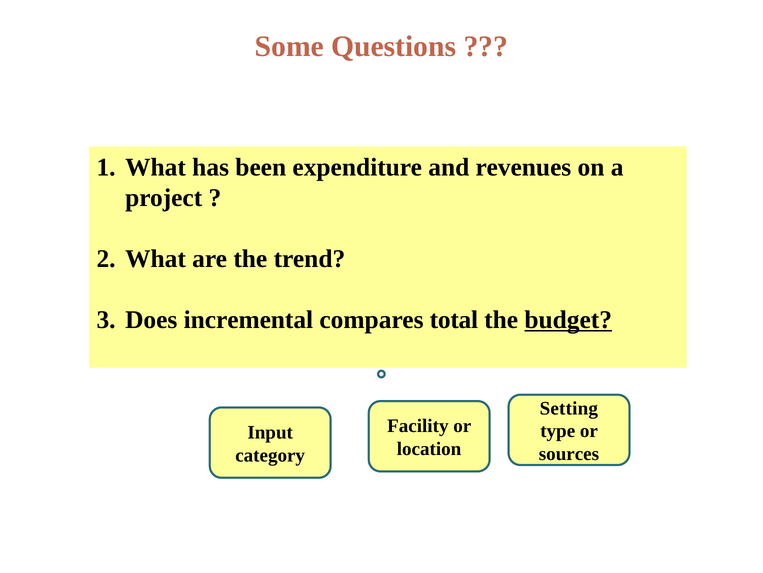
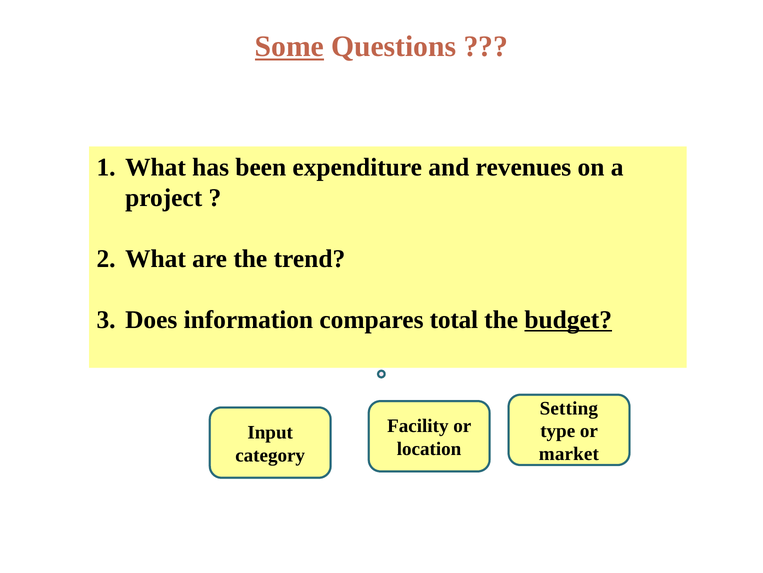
Some underline: none -> present (289, 47)
incremental: incremental -> information (248, 320)
sources: sources -> market (569, 454)
